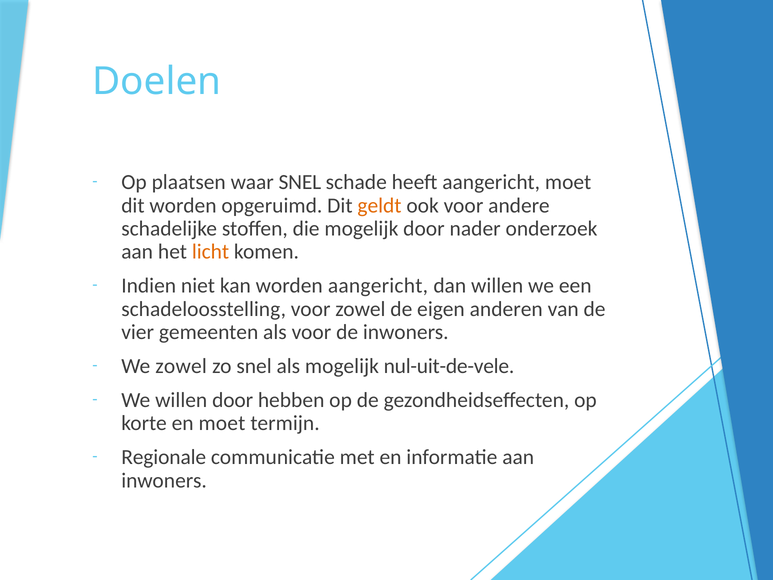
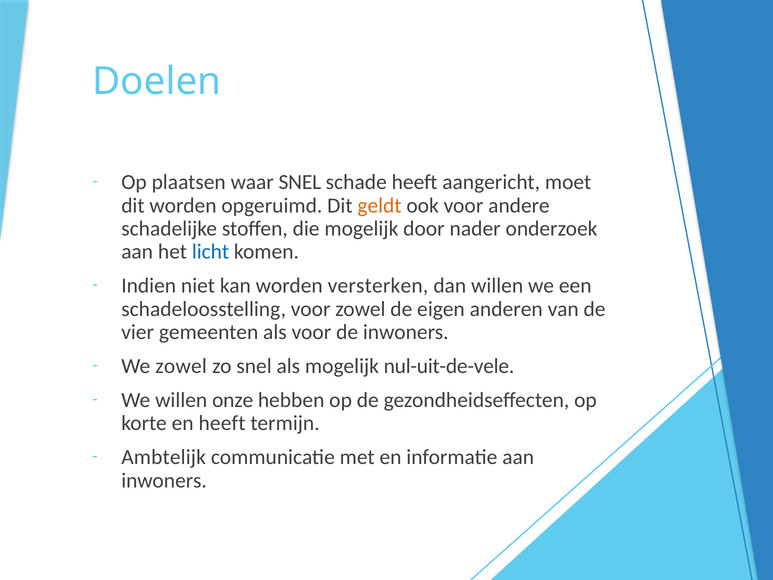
licht colour: orange -> blue (211, 252)
worden aangericht: aangericht -> versterken (378, 286)
willen door: door -> onze (233, 400)
en moet: moet -> heeft (222, 423)
Regionale: Regionale -> Ambtelijk (164, 457)
